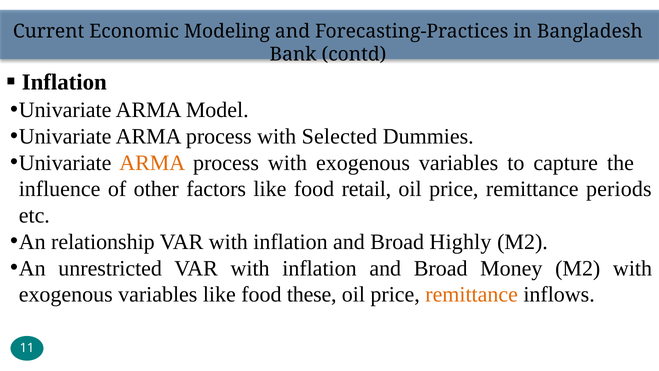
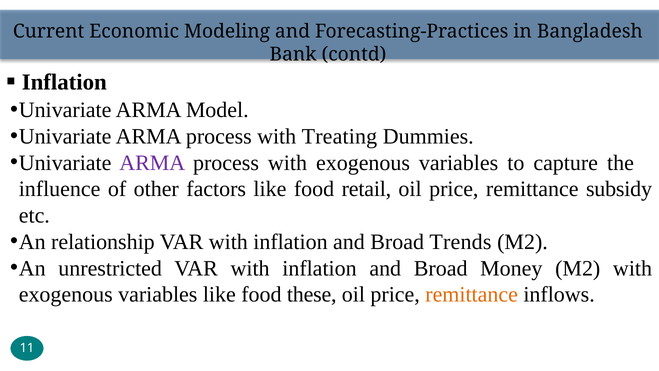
Selected: Selected -> Treating (339, 136)
ARMA colour: orange -> purple (152, 163)
periods: periods -> subsidy (619, 189)
Highly: Highly -> Trends (460, 242)
